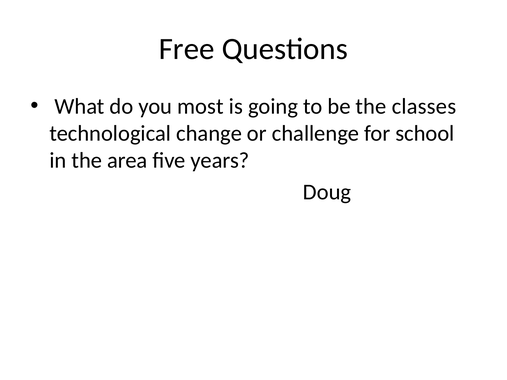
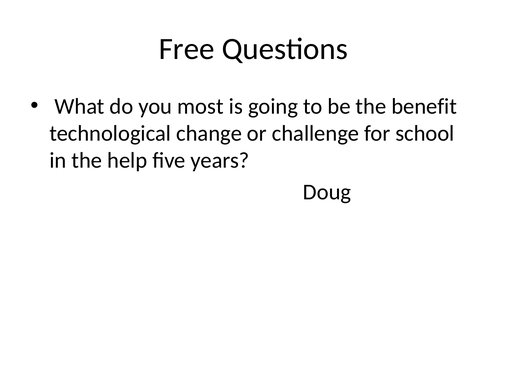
classes: classes -> benefit (424, 106)
area: area -> help (127, 161)
